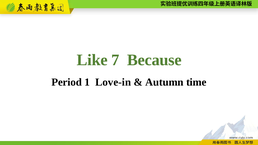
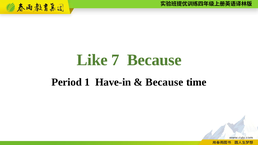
Love-in: Love-in -> Have-in (113, 82)
Autumn: Autumn -> Because (164, 82)
